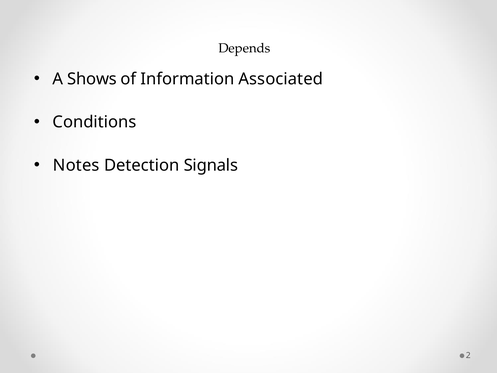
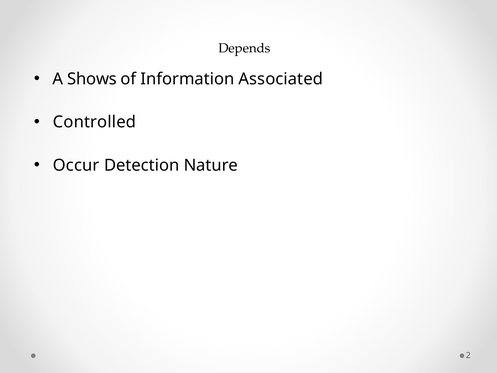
Conditions: Conditions -> Controlled (94, 122)
Notes: Notes -> Occur (76, 165)
Signals: Signals -> Nature (211, 165)
